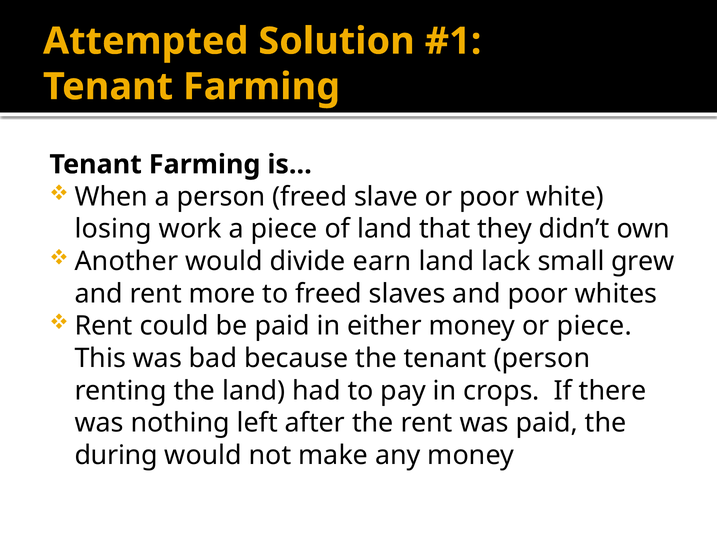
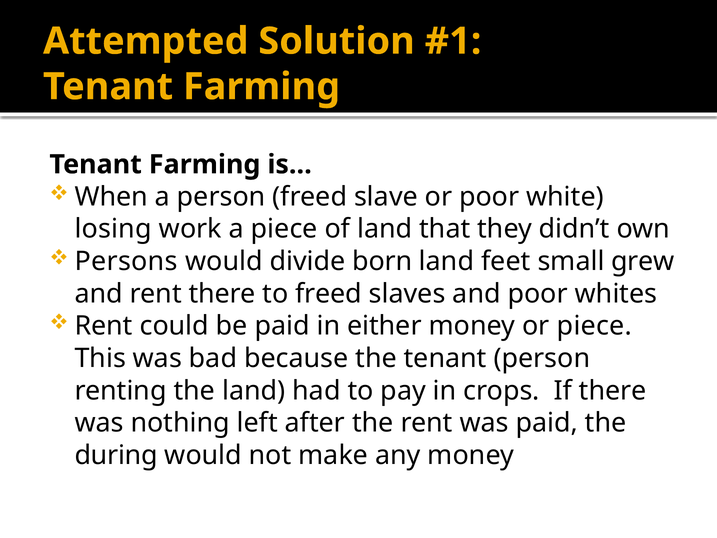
Another: Another -> Persons (126, 261)
earn: earn -> born (382, 261)
lack: lack -> feet (506, 261)
rent more: more -> there (222, 294)
